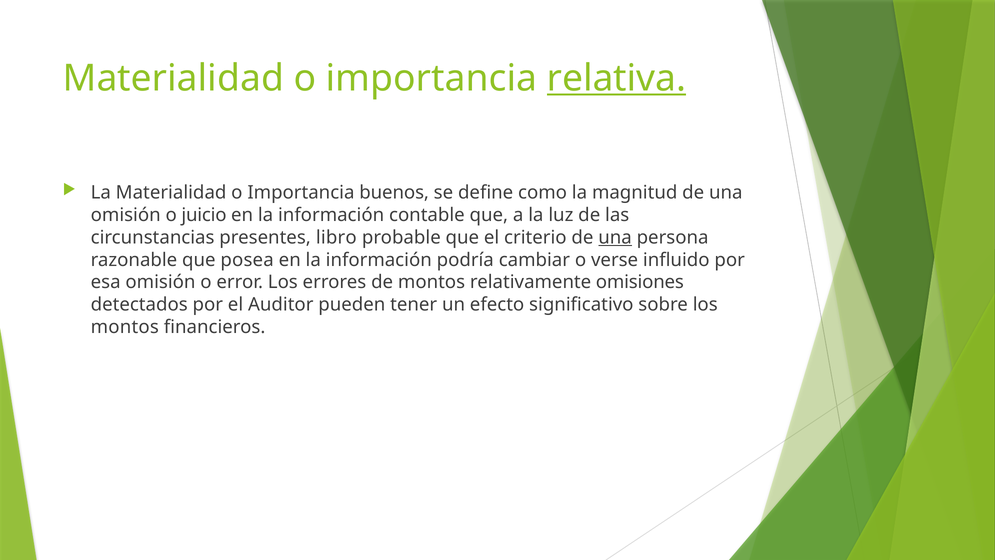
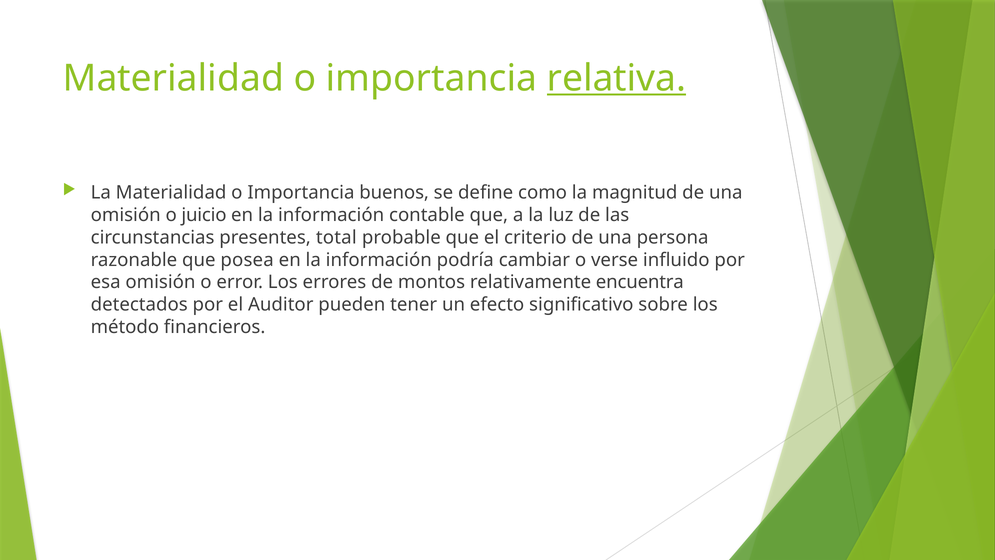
libro: libro -> total (336, 237)
una underline: present -> none (615, 237)
omisiones: omisiones -> encuentra (640, 282)
montos: montos -> método (125, 327)
